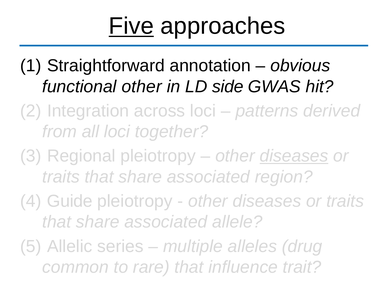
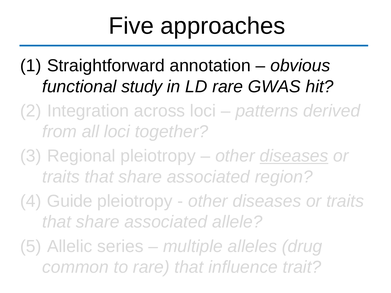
Five underline: present -> none (131, 26)
functional other: other -> study (142, 87)
LD side: side -> rare (228, 87)
